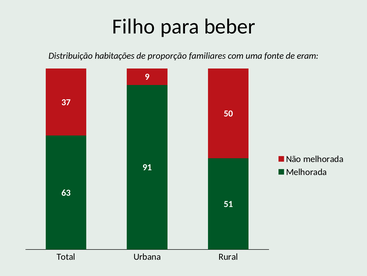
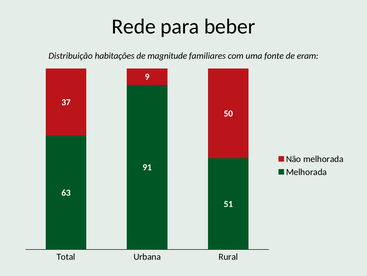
Filho: Filho -> Rede (134, 26)
proporção: proporção -> magnitude (167, 56)
